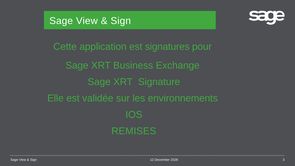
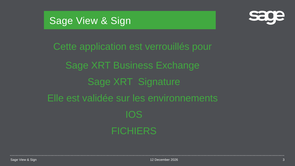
signatures: signatures -> verrouillés (167, 47)
REMISES: REMISES -> FICHIERS (134, 131)
